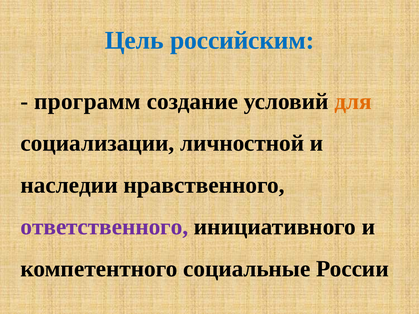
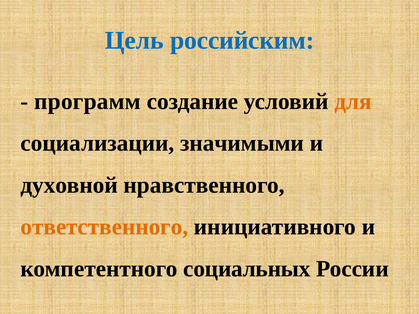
личностной: личностной -> значимыми (242, 143)
наследии: наследии -> духовной (69, 185)
ответственного colour: purple -> orange (104, 227)
социальные: социальные -> социальных (247, 269)
